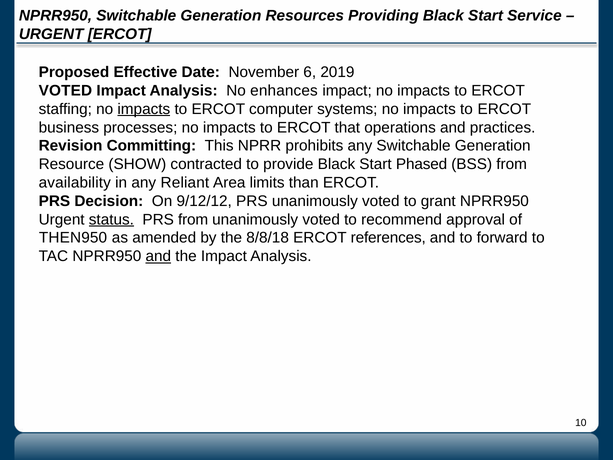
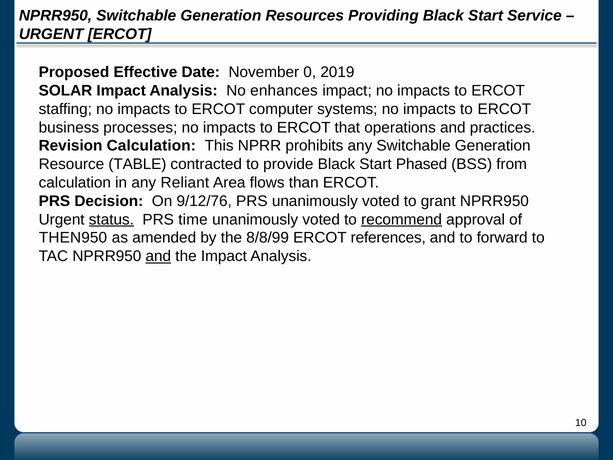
6: 6 -> 0 (310, 72)
VOTED: VOTED -> SOLAR (65, 91)
impacts underline: present -> none (144, 109)
Revision Committing: Committing -> Calculation (151, 146)
SHOW: SHOW -> TABLE (137, 164)
availability: availability -> calculation (75, 183)
limits: limits -> flows (267, 183)
9/12/12: 9/12/12 -> 9/12/76 (204, 201)
PRS from: from -> time (193, 219)
recommend underline: none -> present (402, 219)
8/8/18: 8/8/18 -> 8/8/99 (268, 238)
